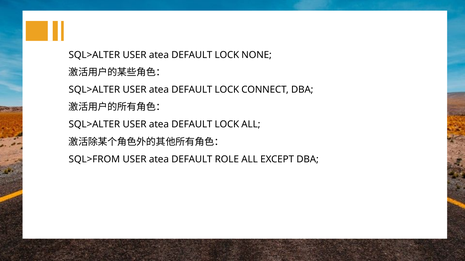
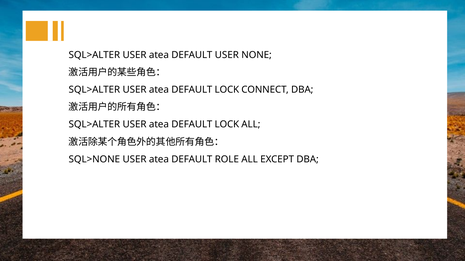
LOCK: LOCK -> USER (227, 55)
SQL>FROM: SQL>FROM -> SQL>NONE (94, 160)
